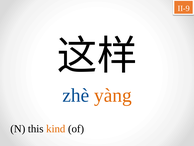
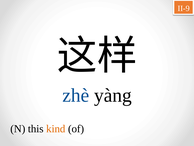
yàng colour: orange -> black (113, 95)
